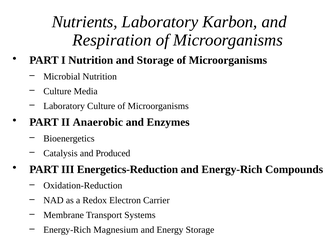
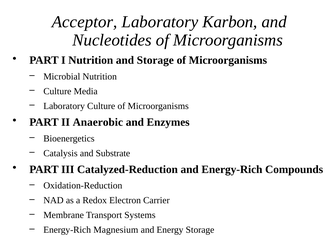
Nutrients: Nutrients -> Acceptor (85, 22)
Respiration: Respiration -> Nucleotides (112, 40)
Produced: Produced -> Substrate (113, 153)
Energetics-Reduction: Energetics-Reduction -> Catalyzed-Reduction (127, 169)
